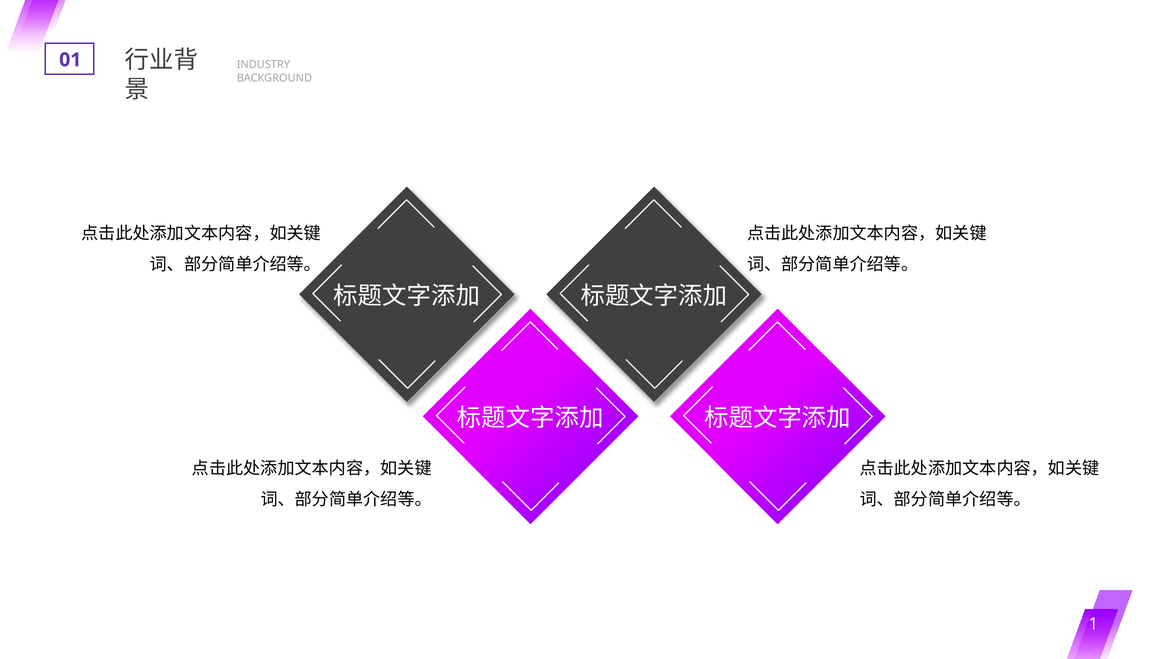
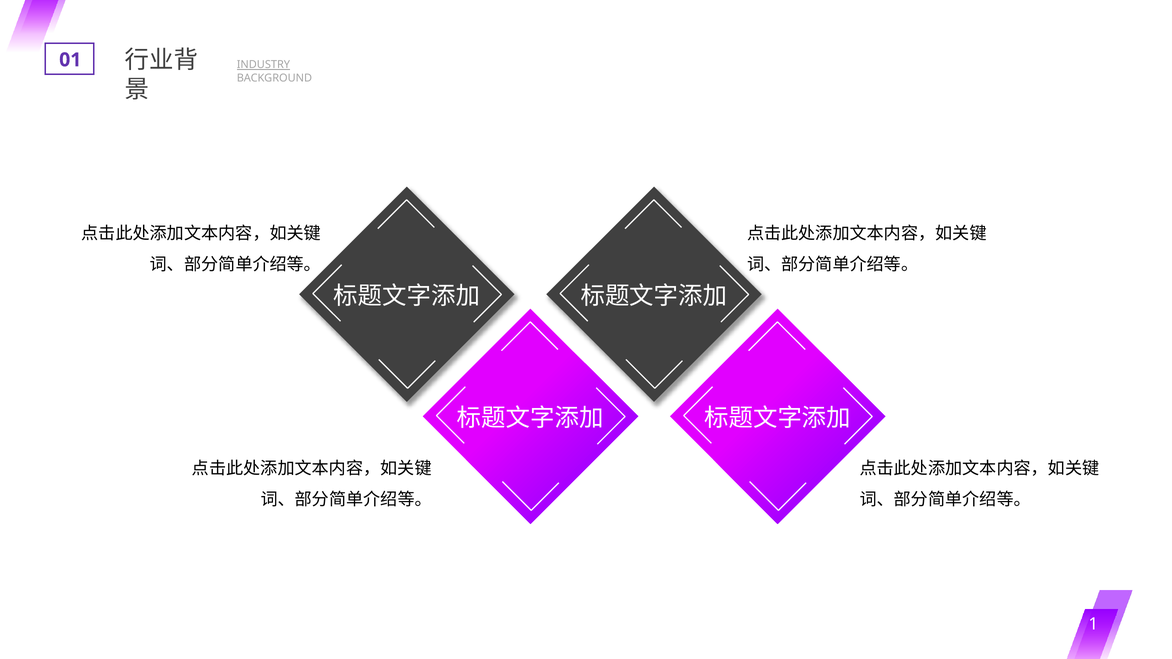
INDUSTRY underline: none -> present (263, 65)
